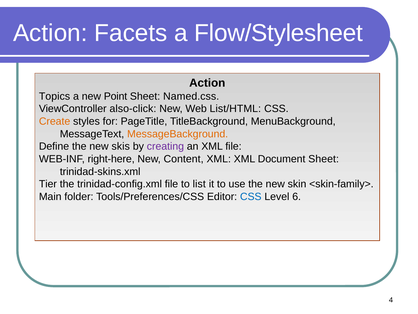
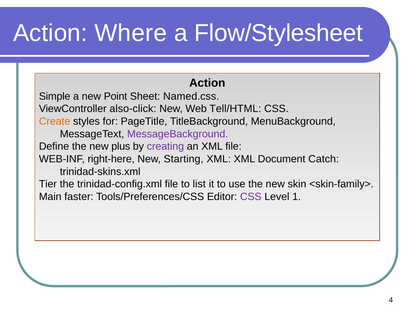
Facets: Facets -> Where (131, 33)
Topics: Topics -> Simple (55, 96)
List/HTML: List/HTML -> Tell/HTML (235, 109)
MessageBackground colour: orange -> purple (178, 134)
skis: skis -> plus (121, 146)
Content: Content -> Starting (184, 159)
Document Sheet: Sheet -> Catch (324, 159)
folder: folder -> faster (79, 196)
CSS colour: blue -> purple (251, 196)
6: 6 -> 1 (297, 196)
